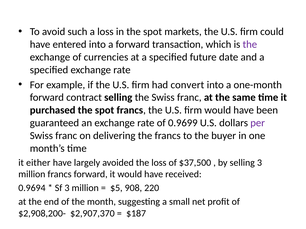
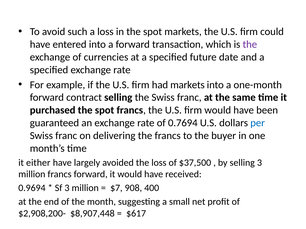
had convert: convert -> markets (187, 85)
0.9699: 0.9699 -> 0.7694 (183, 123)
per colour: purple -> blue (258, 123)
$5: $5 -> $7 (116, 188)
220: 220 -> 400 (152, 188)
$2,907,370: $2,907,370 -> $8,907,448 (92, 214)
$187: $187 -> $617 (136, 214)
